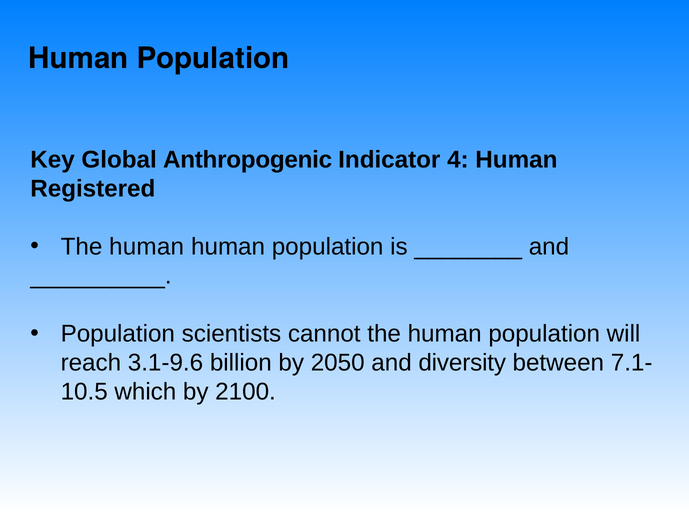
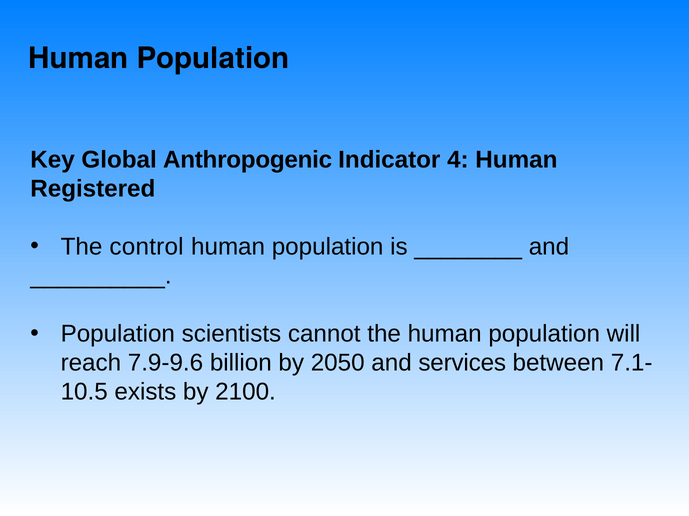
human: human -> control (147, 247)
3.1-9.6: 3.1-9.6 -> 7.9-9.6 (165, 363)
diversity: diversity -> services (462, 363)
which: which -> exists (145, 392)
